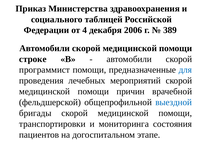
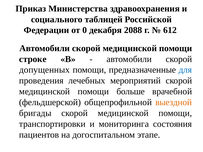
4: 4 -> 0 (85, 30)
2006: 2006 -> 2088 (133, 30)
389: 389 -> 612 (170, 30)
программист: программист -> допущенных (45, 70)
причин: причин -> больше (131, 92)
выездной colour: blue -> orange (174, 102)
